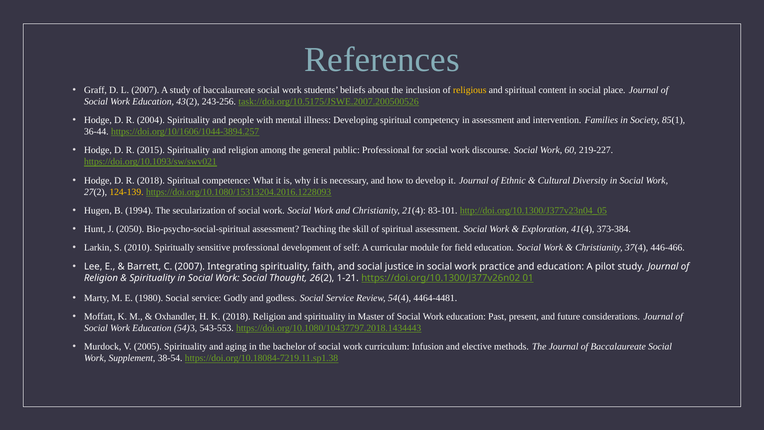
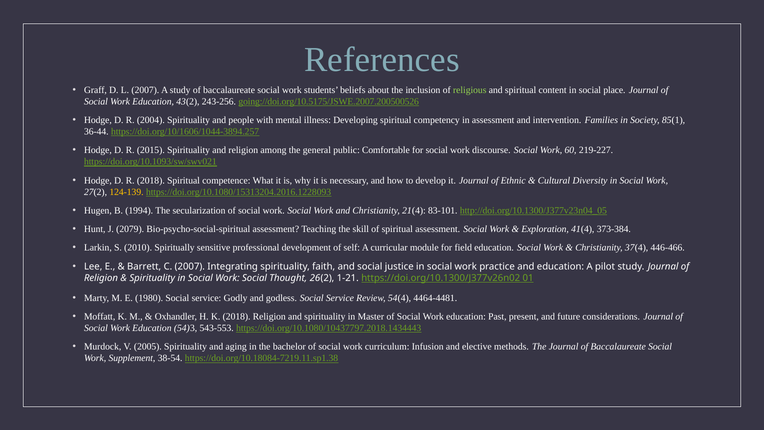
religious colour: yellow -> light green (470, 90)
task://doi.org/10.5175/JSWE.2007.200500526: task://doi.org/10.5175/JSWE.2007.200500526 -> going://doi.org/10.5175/JSWE.2007.200500526 (329, 101)
public Professional: Professional -> Comfortable (386, 150)
2050: 2050 -> 2079 (130, 229)
